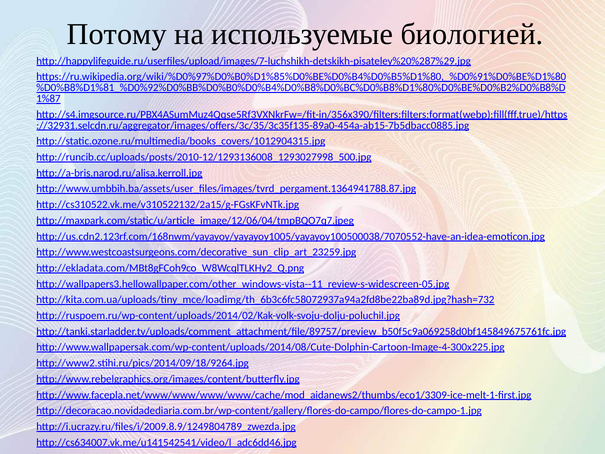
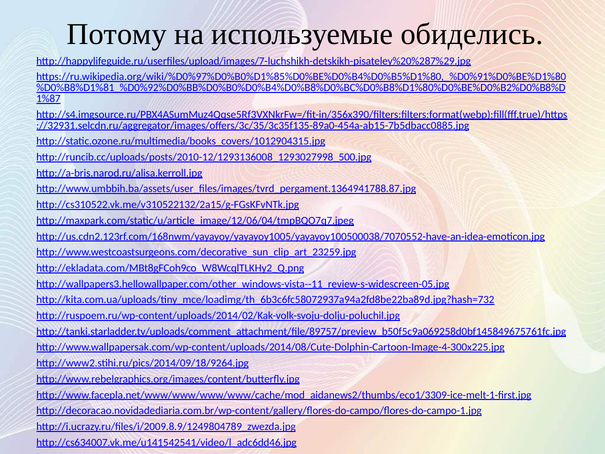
биологией: биологией -> обиделись (472, 34)
